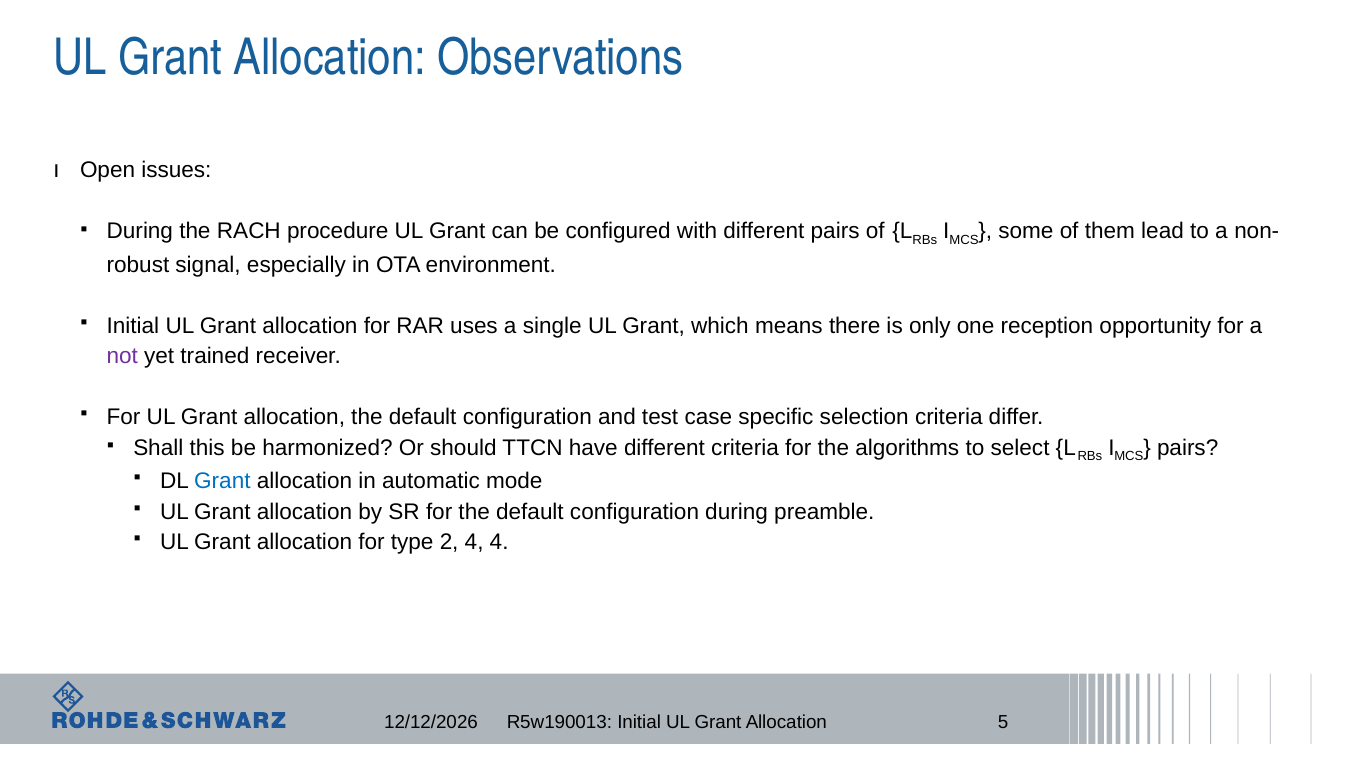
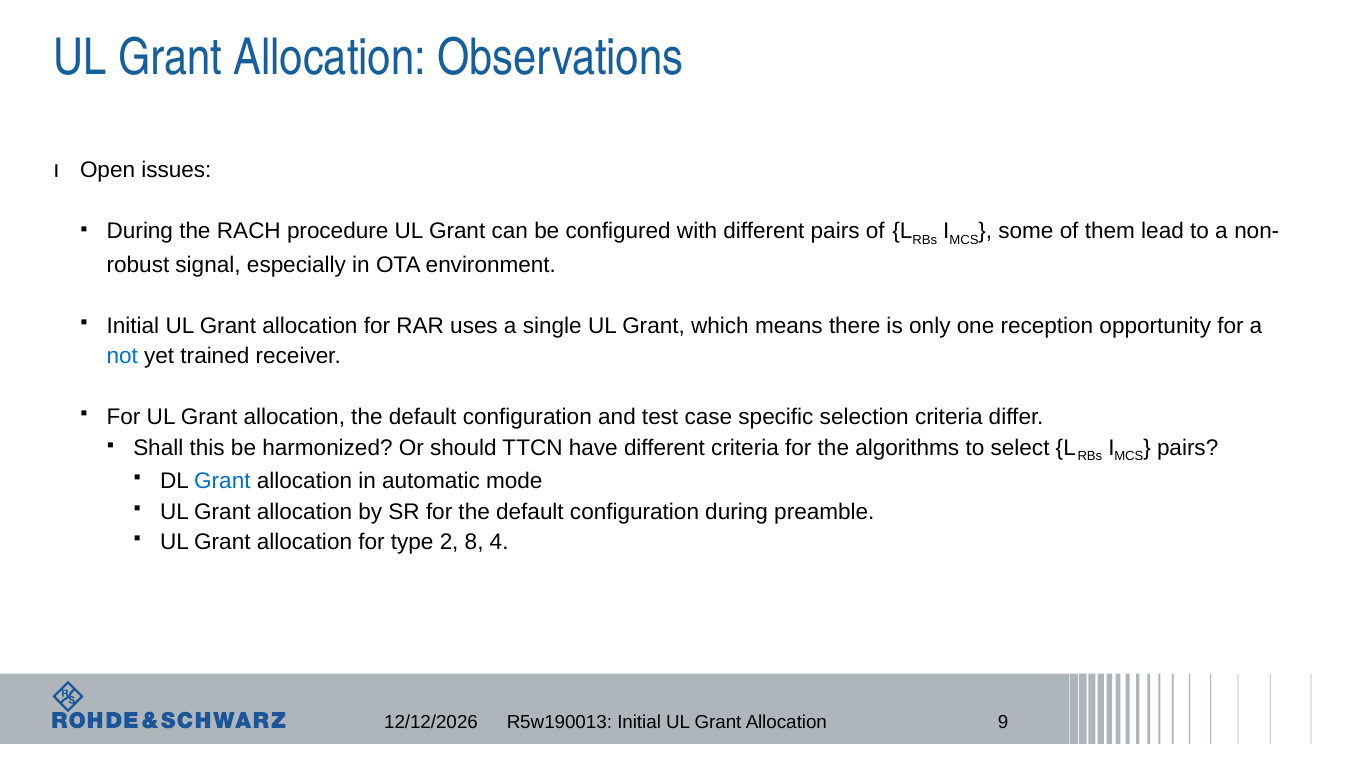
not colour: purple -> blue (122, 356)
2 4: 4 -> 8 (474, 542)
5: 5 -> 9 (1003, 723)
